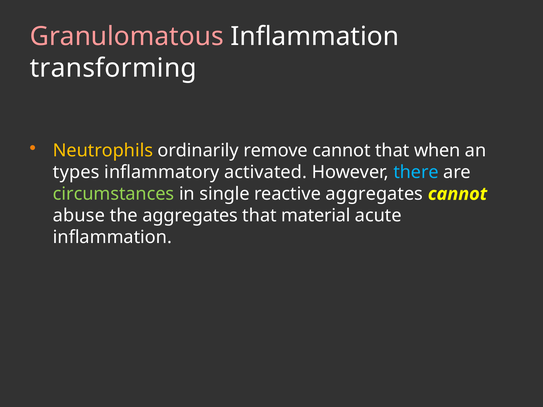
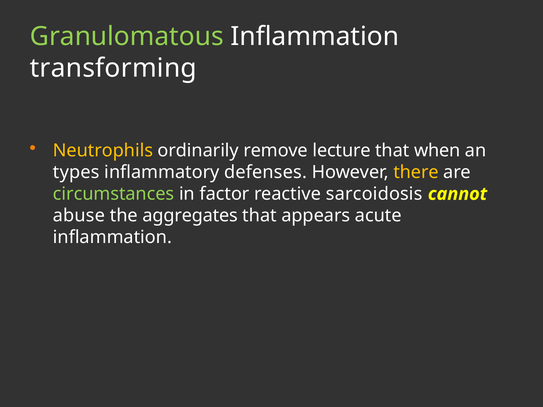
Granulomatous colour: pink -> light green (127, 37)
remove cannot: cannot -> lecture (342, 151)
activated: activated -> defenses (266, 172)
there colour: light blue -> yellow (416, 172)
single: single -> factor (225, 194)
reactive aggregates: aggregates -> sarcoidosis (374, 194)
material: material -> appears (316, 216)
